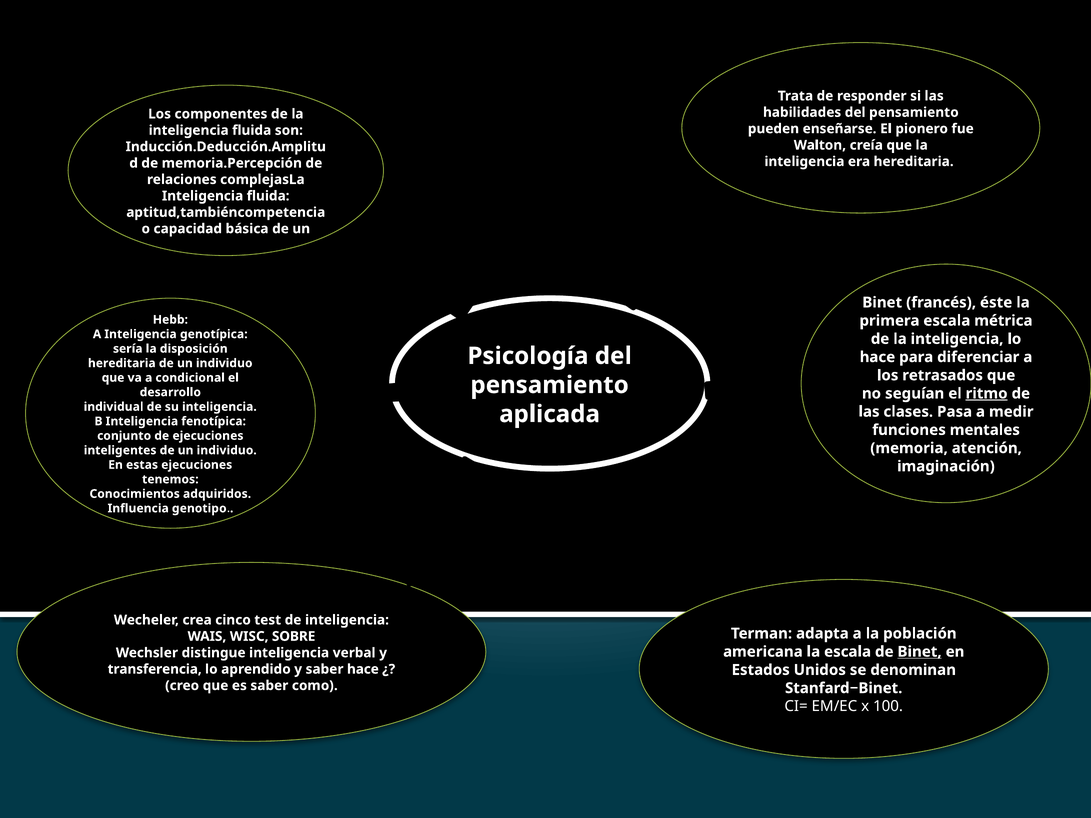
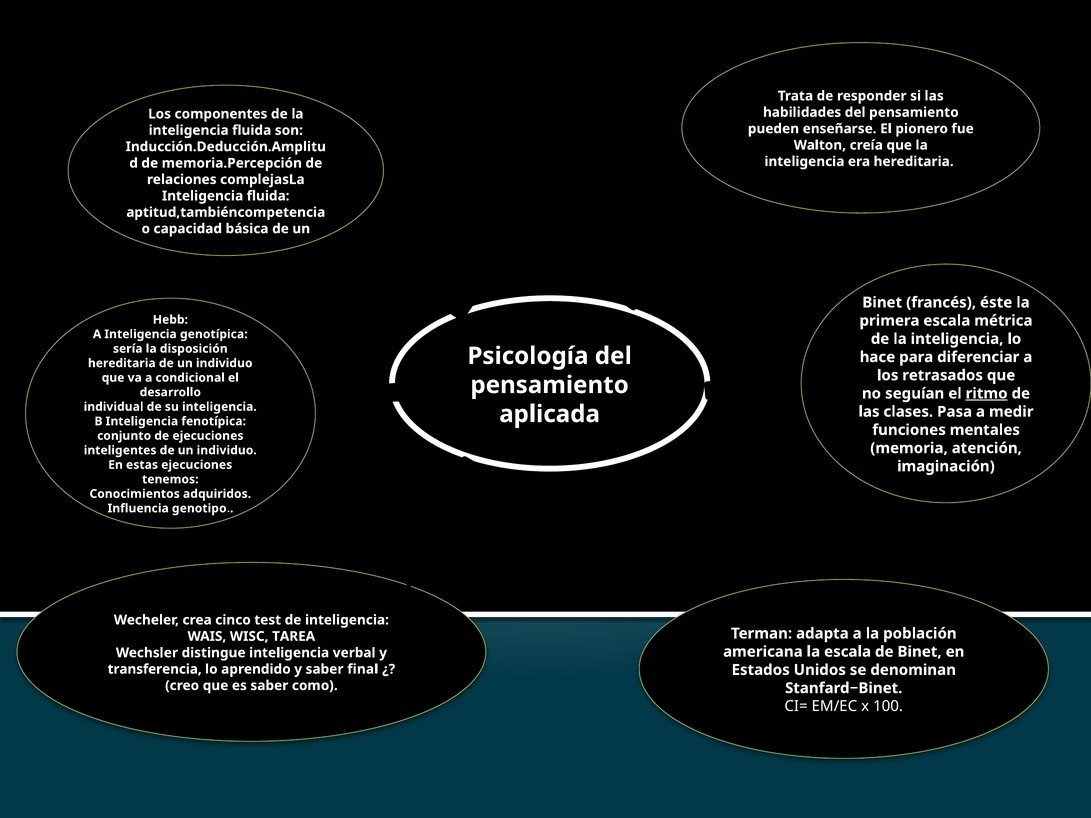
SOBRE: SOBRE -> TAREA (294, 637)
Binet underline: present -> none (920, 652)
saber hace: hace -> final (363, 669)
